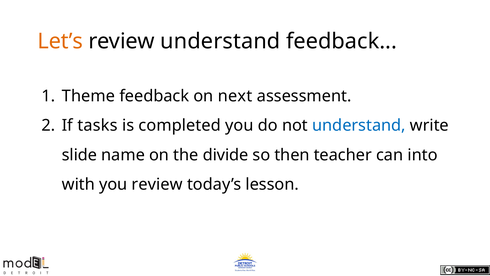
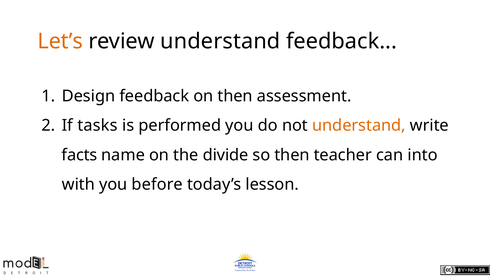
Theme: Theme -> Design (88, 96)
on next: next -> then (235, 96)
completed: completed -> performed (180, 125)
understand colour: blue -> orange (359, 125)
slide: slide -> facts (79, 155)
you review: review -> before (157, 184)
